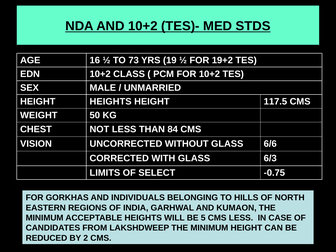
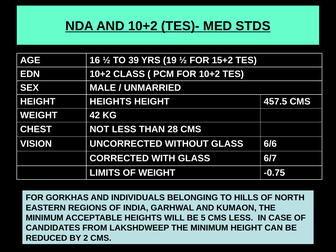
73: 73 -> 39 (134, 60)
19+2: 19+2 -> 15+2 (222, 60)
117.5: 117.5 -> 457.5 (275, 102)
50: 50 -> 42 (95, 115)
84: 84 -> 28 (173, 129)
6/3: 6/3 -> 6/7 (270, 158)
OF SELECT: SELECT -> WEIGHT (157, 173)
